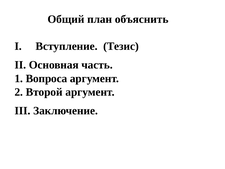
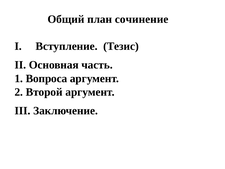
объяснить: объяснить -> сочинение (142, 19)
